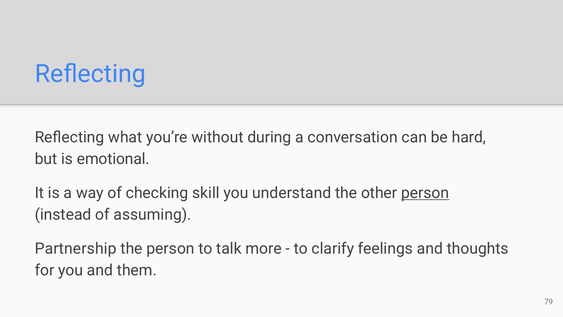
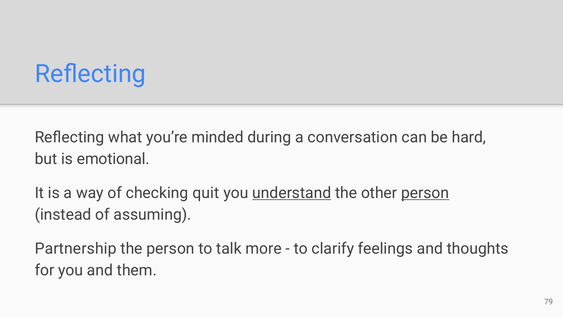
without: without -> minded (218, 137)
skill: skill -> quit (206, 193)
understand underline: none -> present (292, 193)
